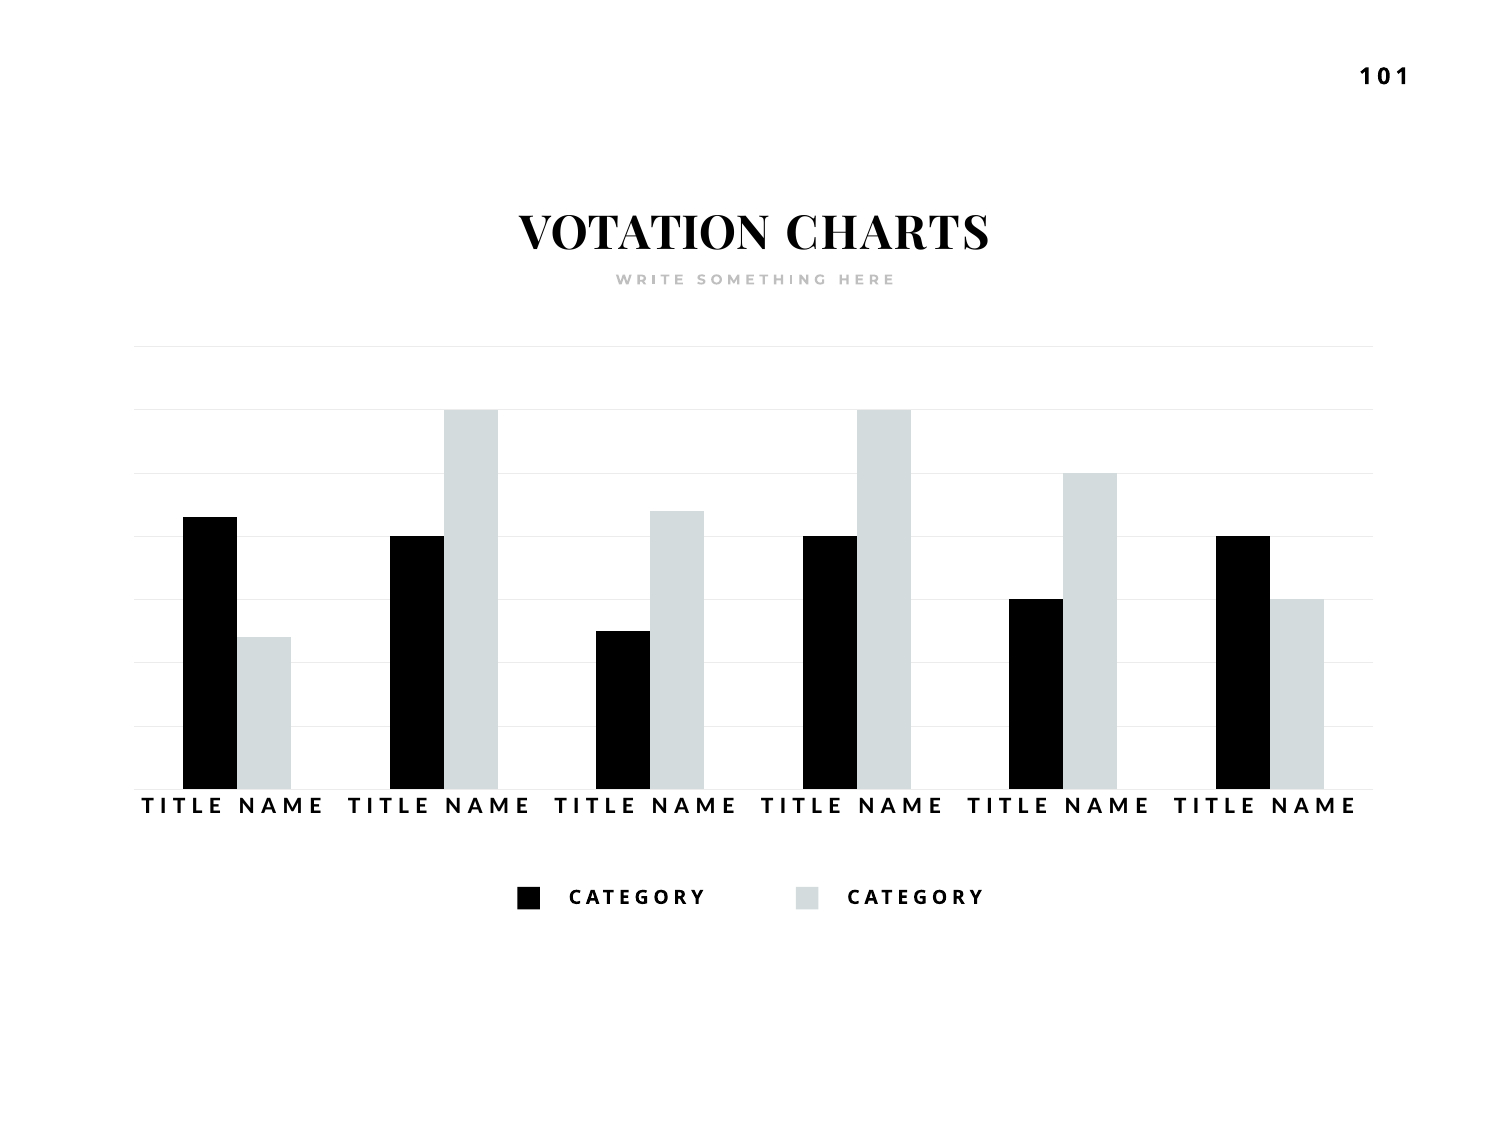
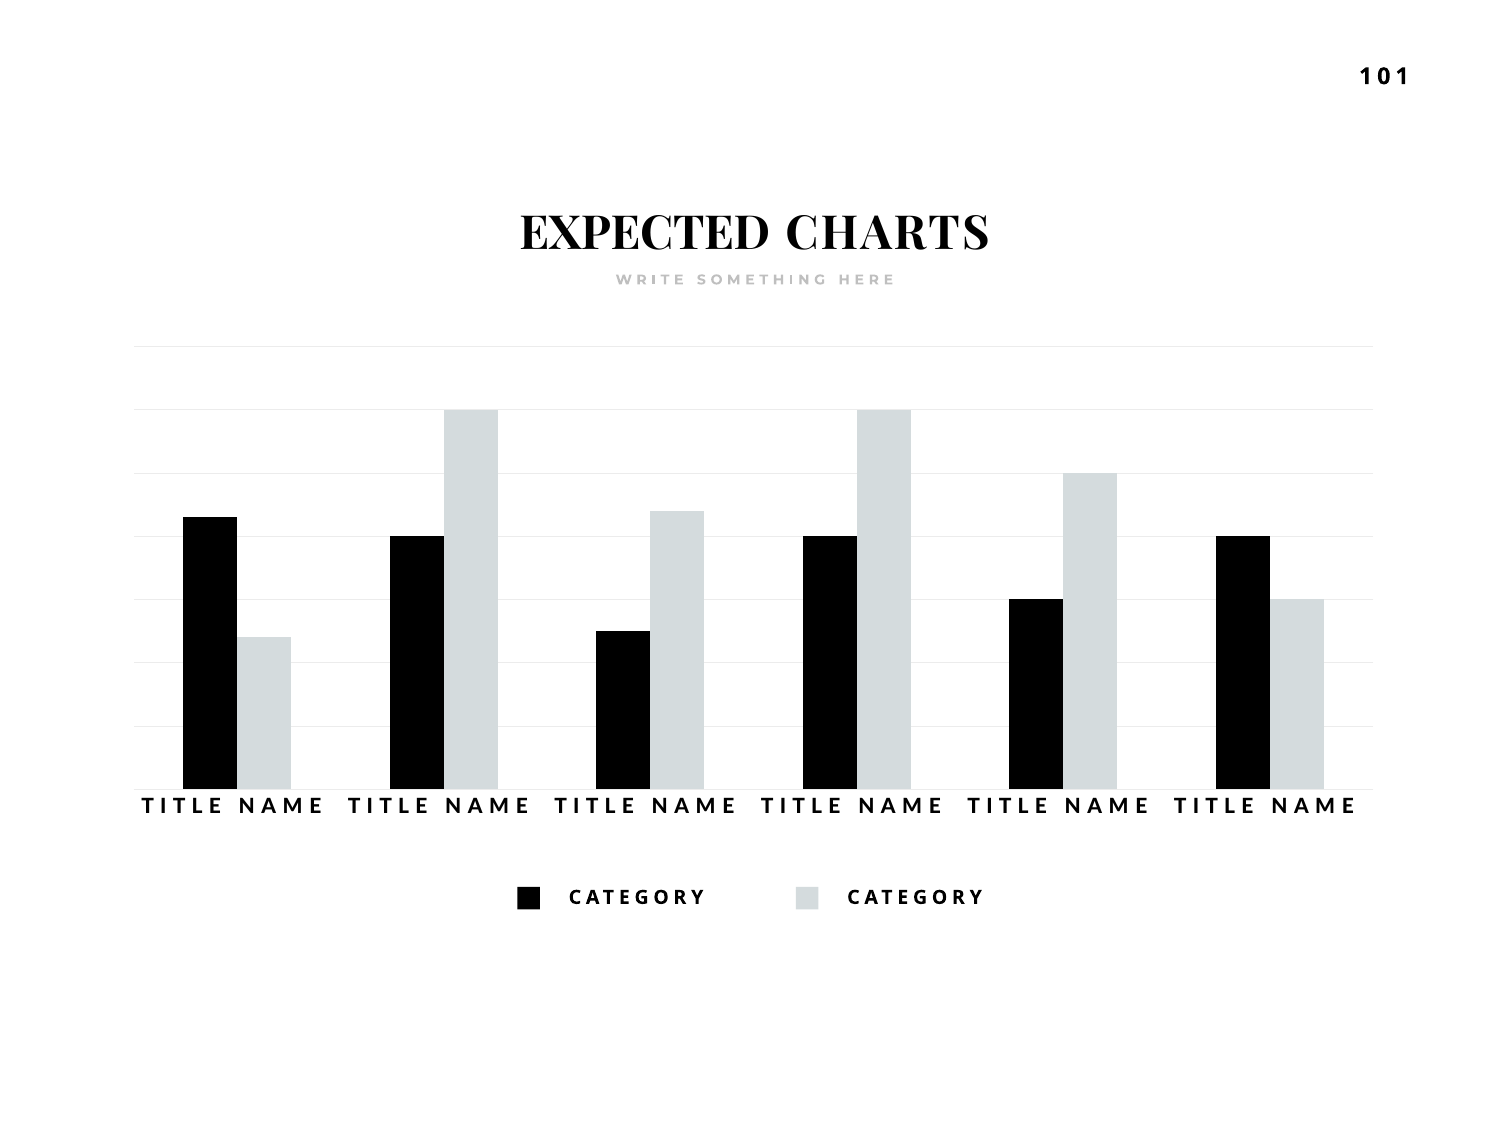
VOTATION: VOTATION -> EXPECTED (645, 234)
